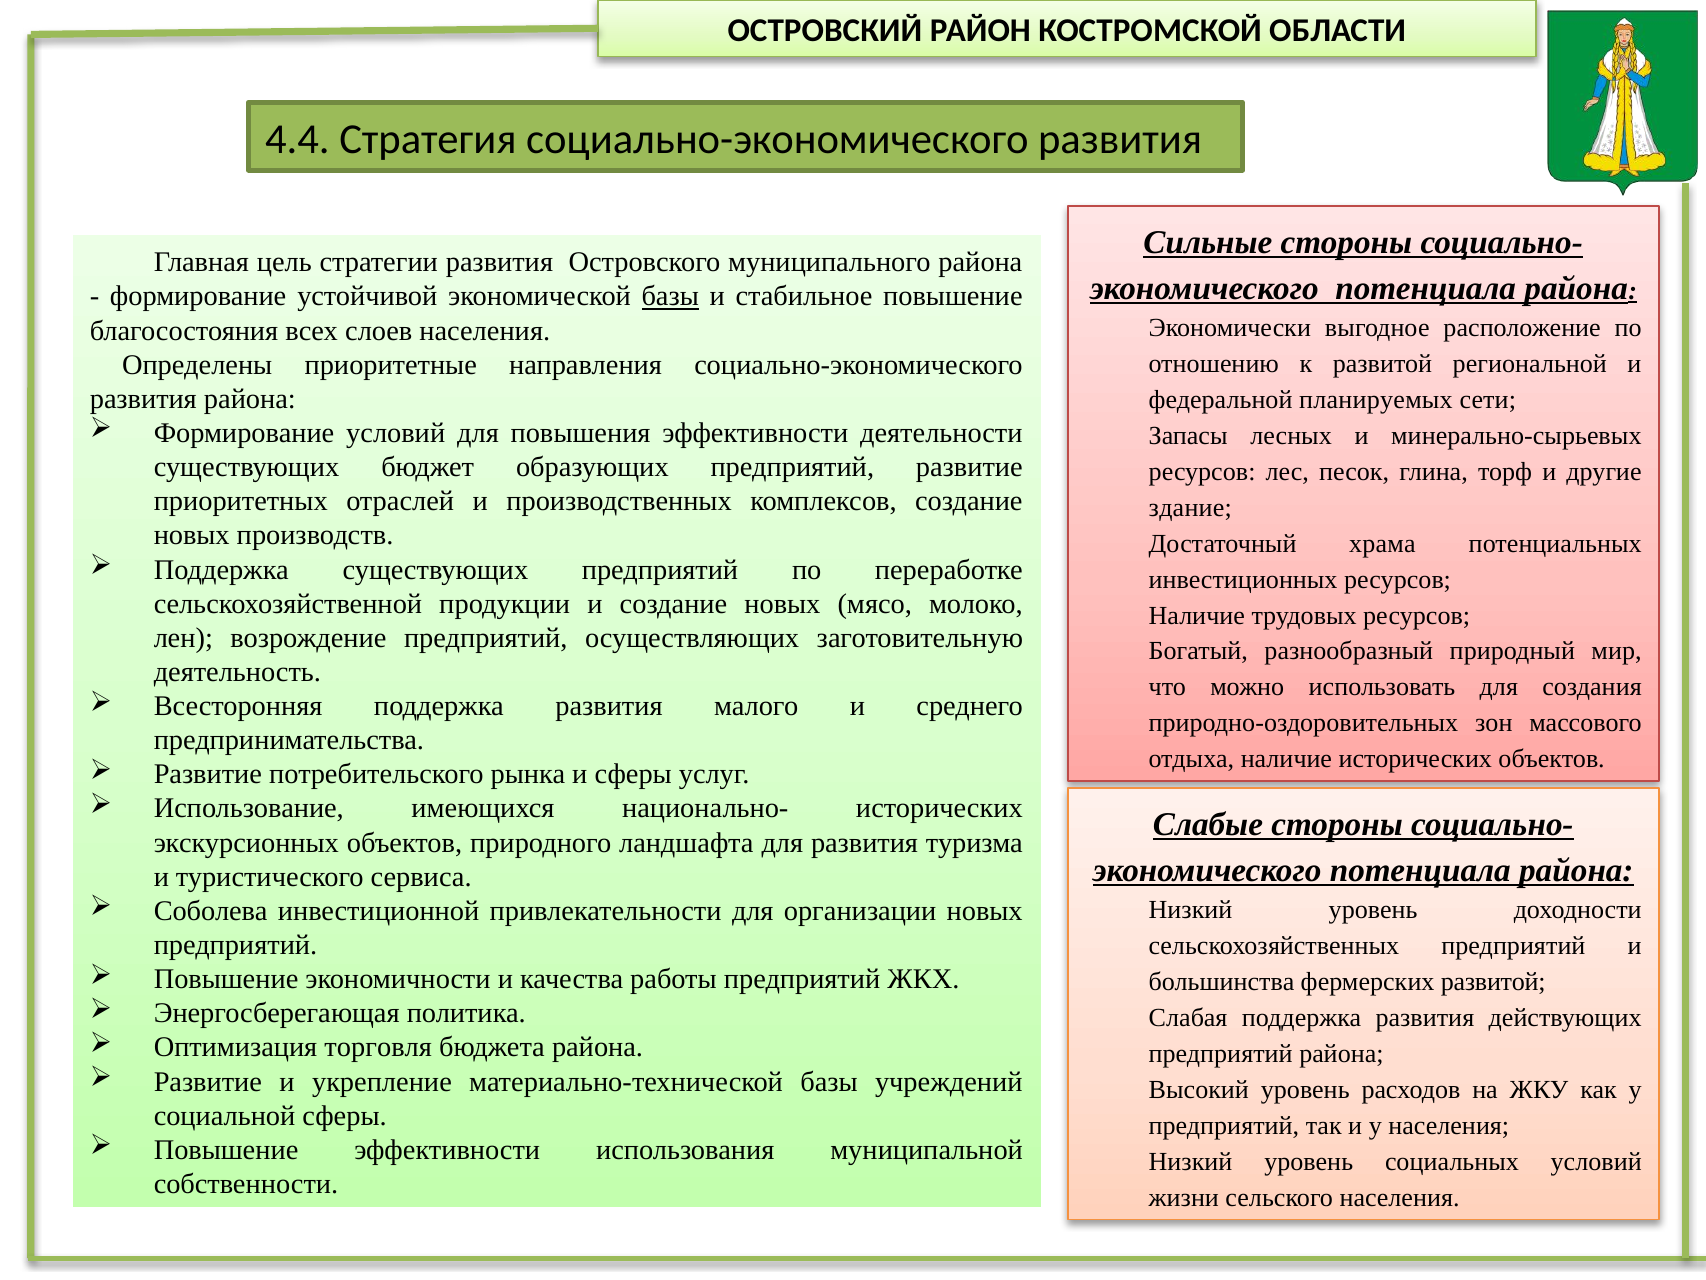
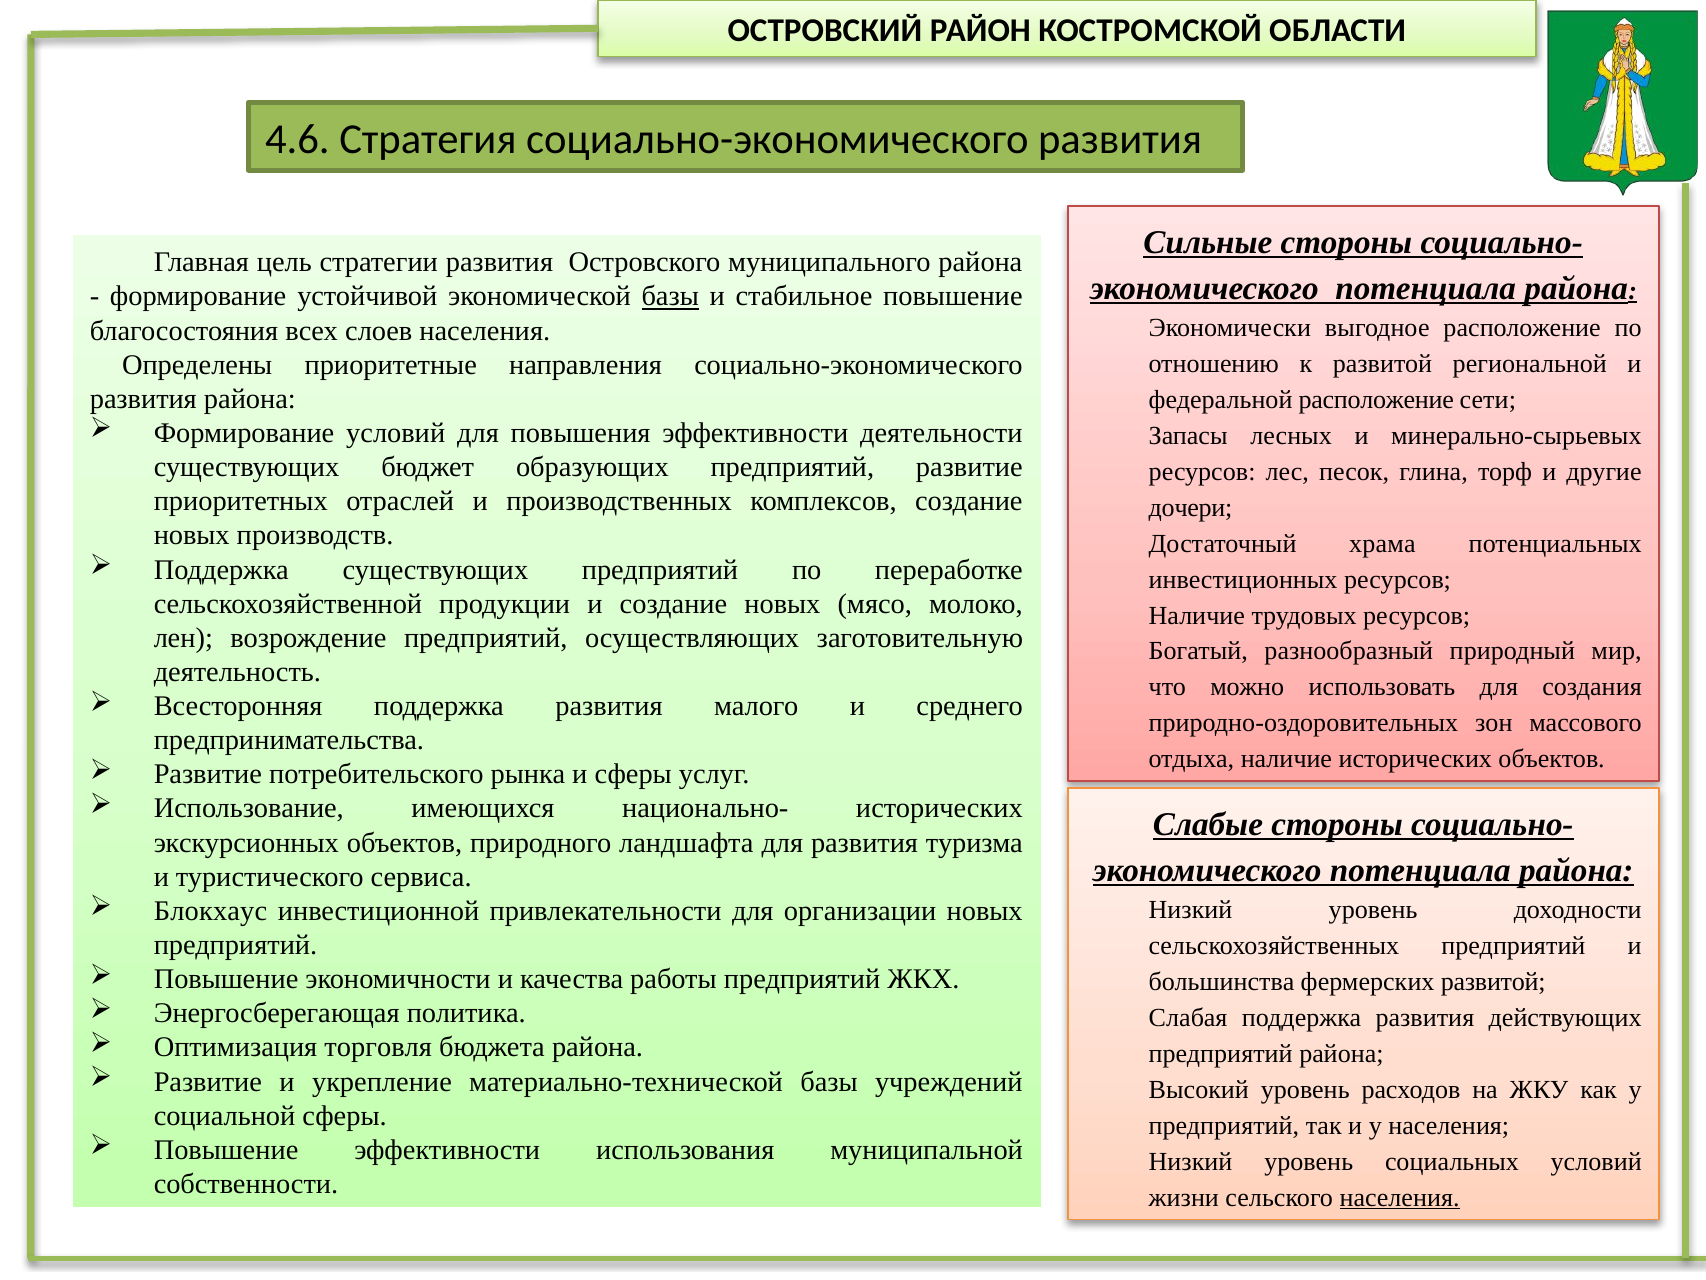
4.4: 4.4 -> 4.6 (297, 139)
федеральной планируемых: планируемых -> расположение (1376, 400)
здание: здание -> дочери (1191, 507)
Соболева: Соболева -> Блокхаус (211, 911)
населения underline: none -> present (1400, 1197)
